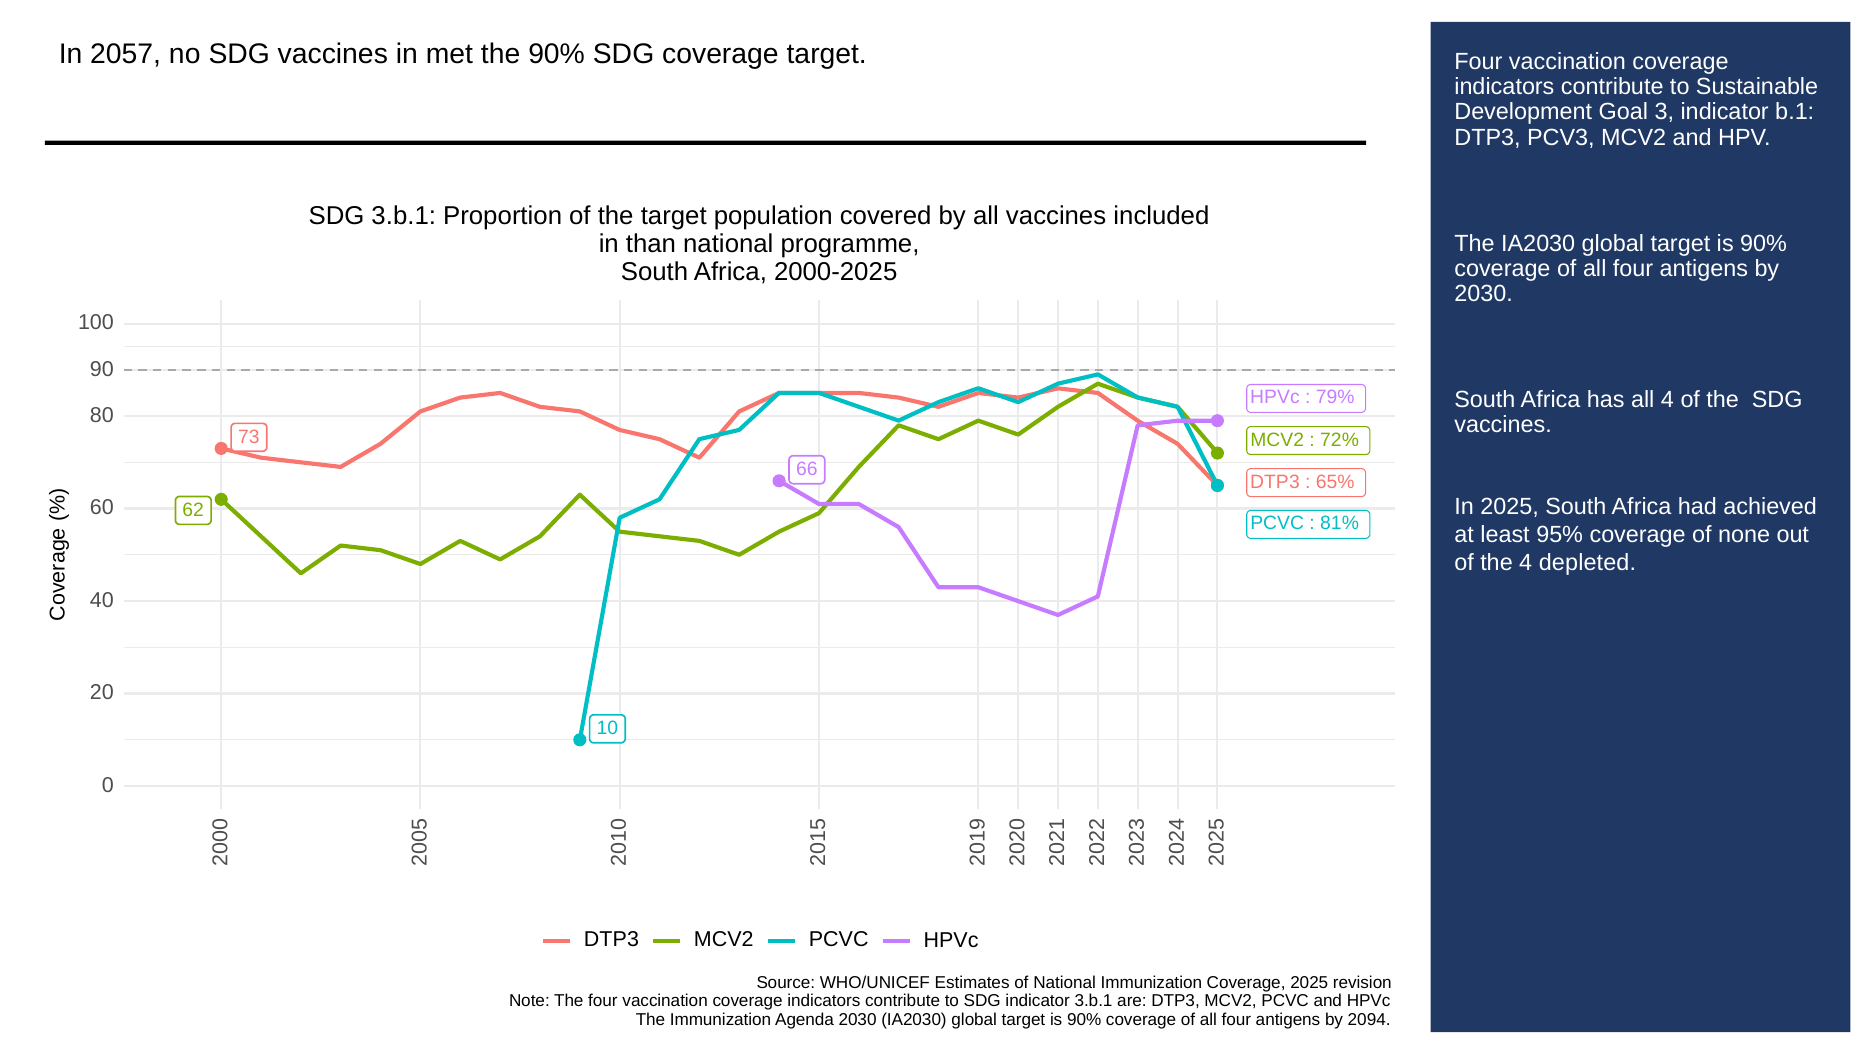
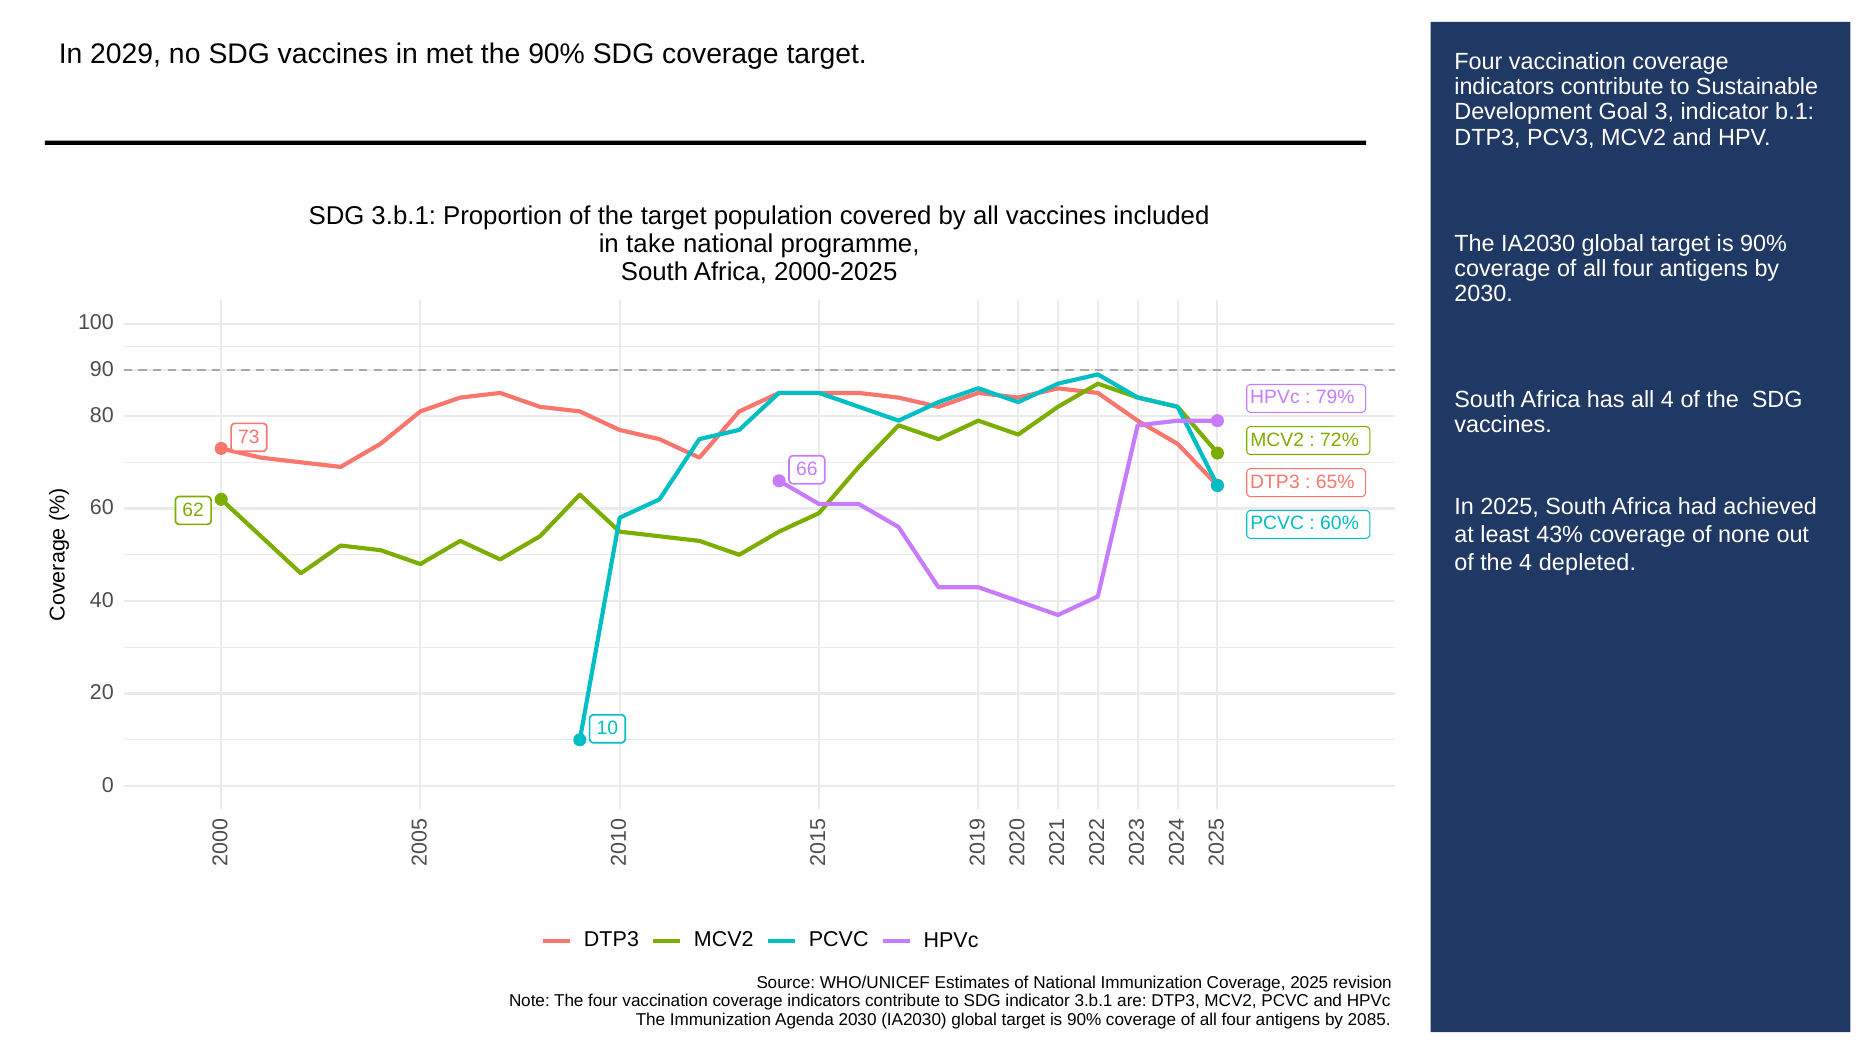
2057: 2057 -> 2029 (126, 54)
than: than -> take (651, 244)
81%: 81% -> 60% (1340, 524)
95%: 95% -> 43% (1560, 535)
2094: 2094 -> 2085 (1369, 1020)
